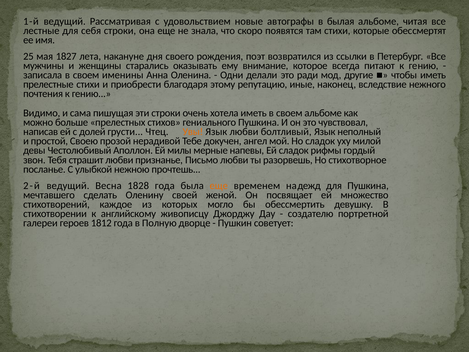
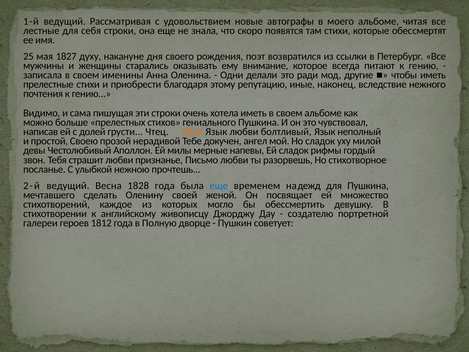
былая: былая -> моего (341, 21)
лета: лета -> духу (90, 56)
еще colour: orange -> blue (219, 185)
